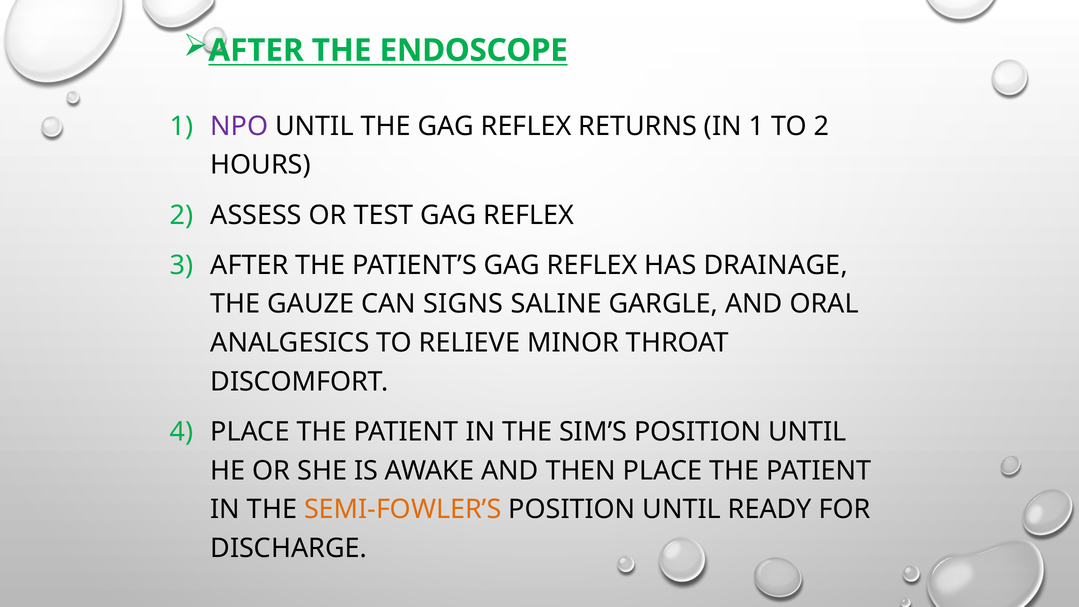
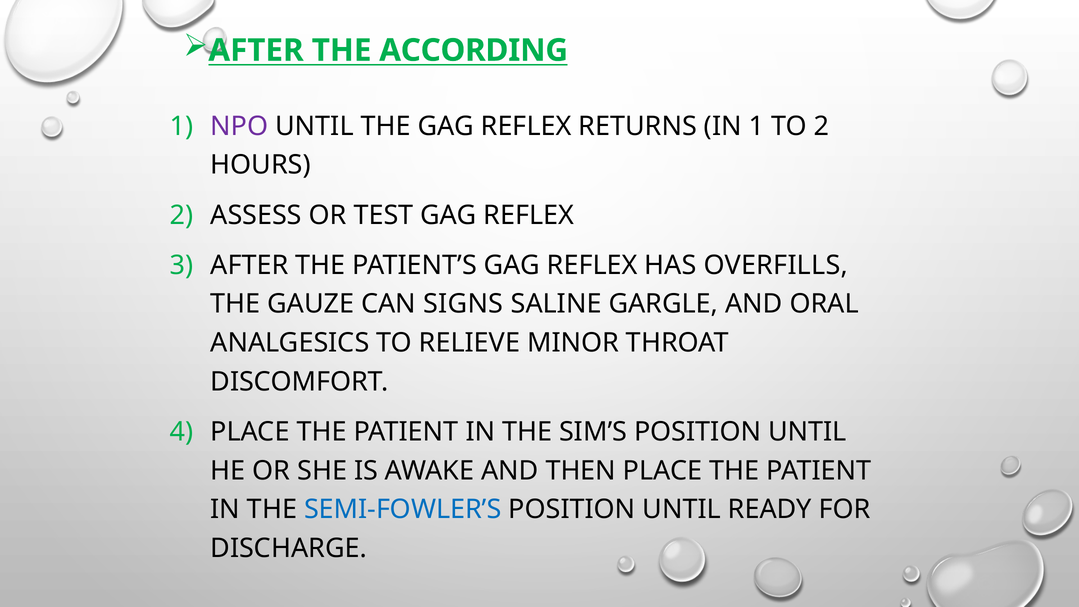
ENDOSCOPE: ENDOSCOPE -> ACCORDING (474, 50)
DRAINAGE: DRAINAGE -> OVERFILLS (776, 265)
SEMI-FOWLER’S colour: orange -> blue (403, 509)
